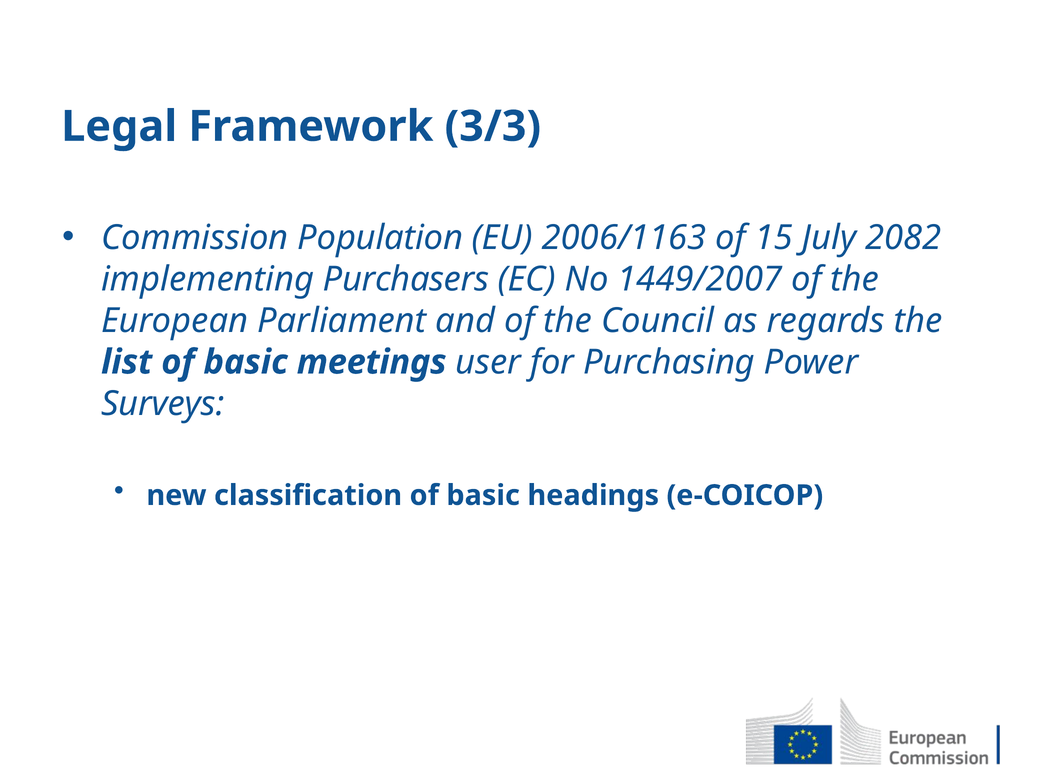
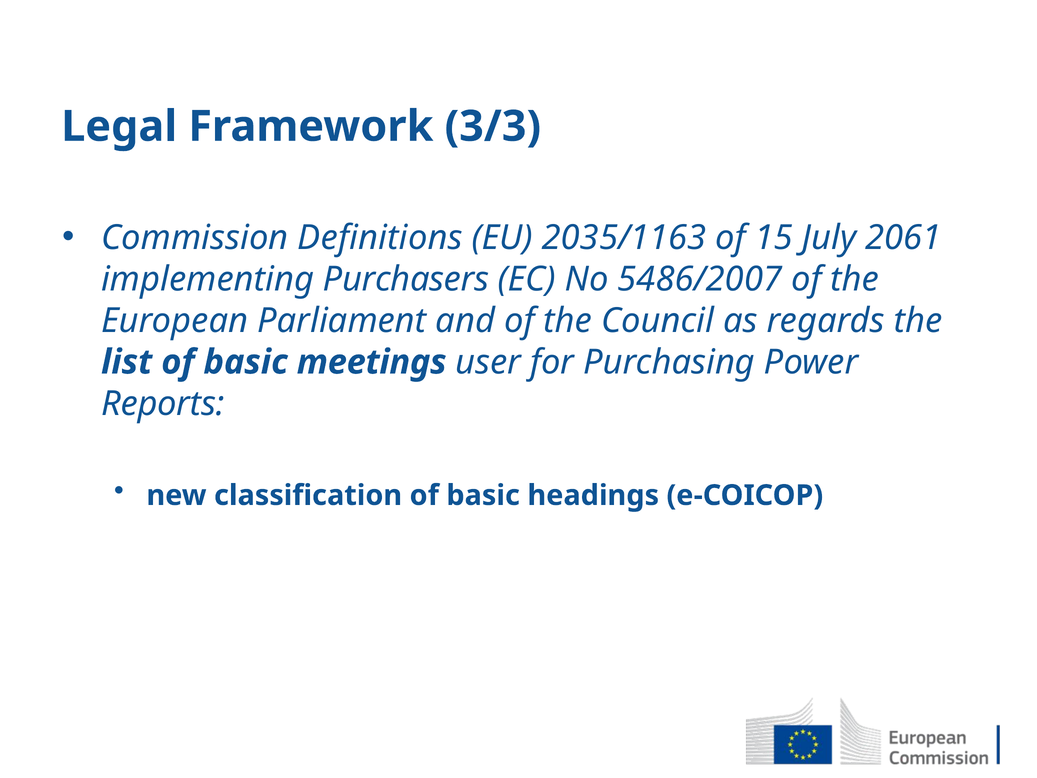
Population: Population -> Definitions (380, 238)
2006/1163: 2006/1163 -> 2035/1163 (624, 238)
2082: 2082 -> 2061 (903, 238)
1449/2007: 1449/2007 -> 5486/2007 (700, 279)
Surveys: Surveys -> Reports (163, 404)
